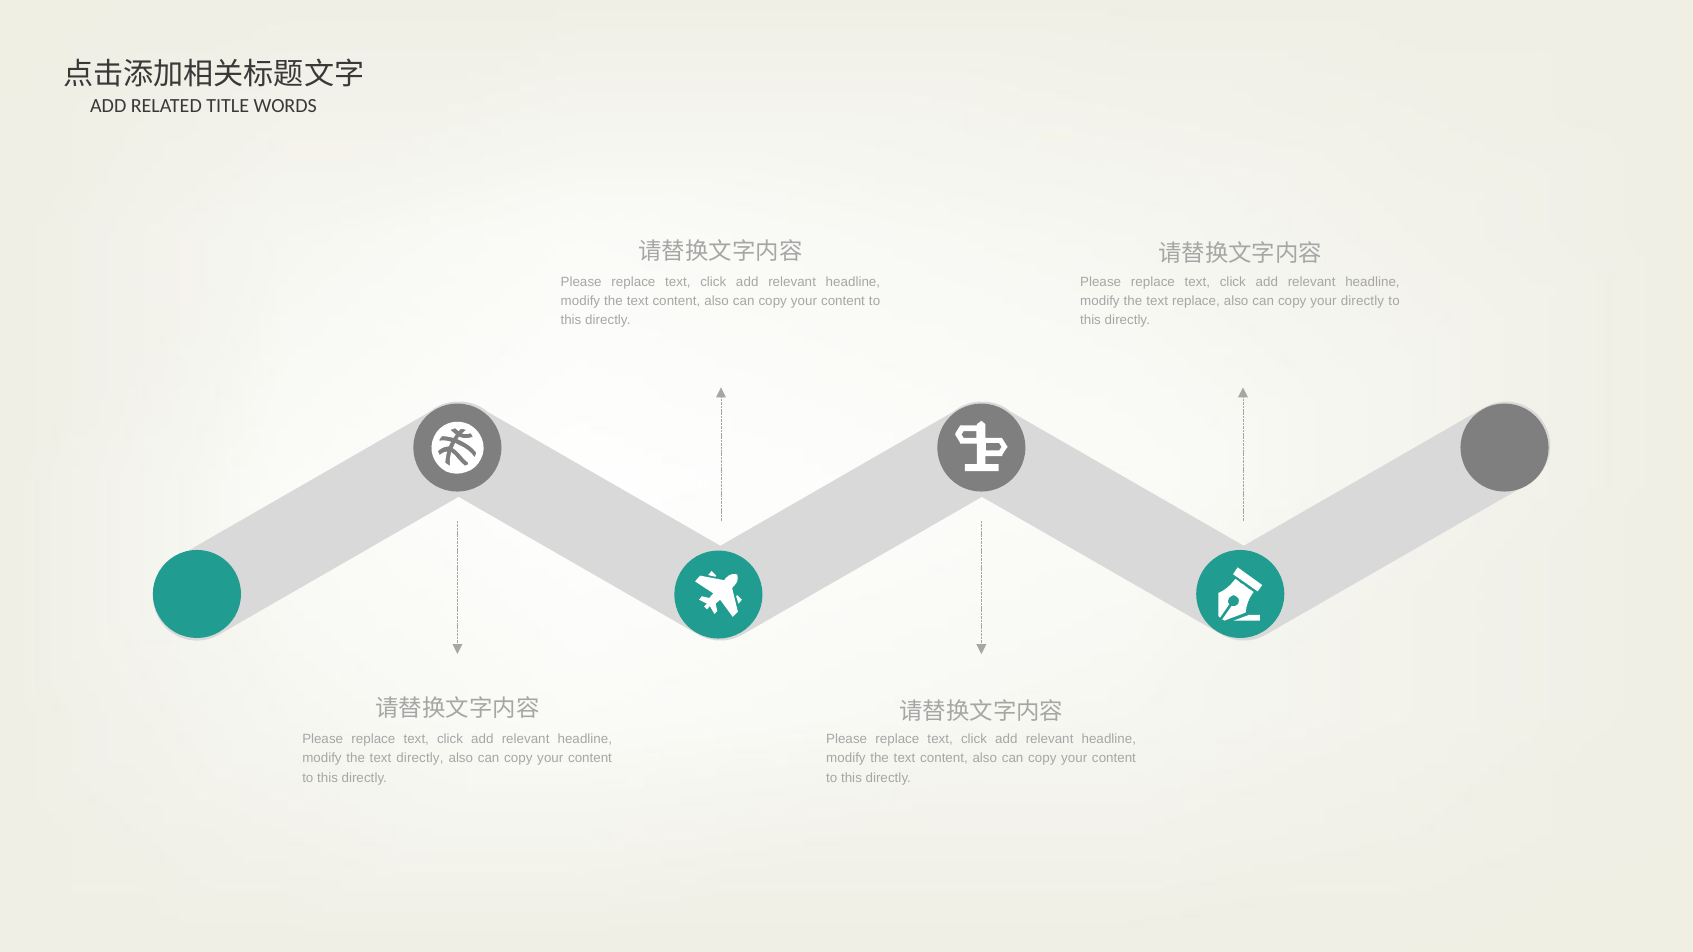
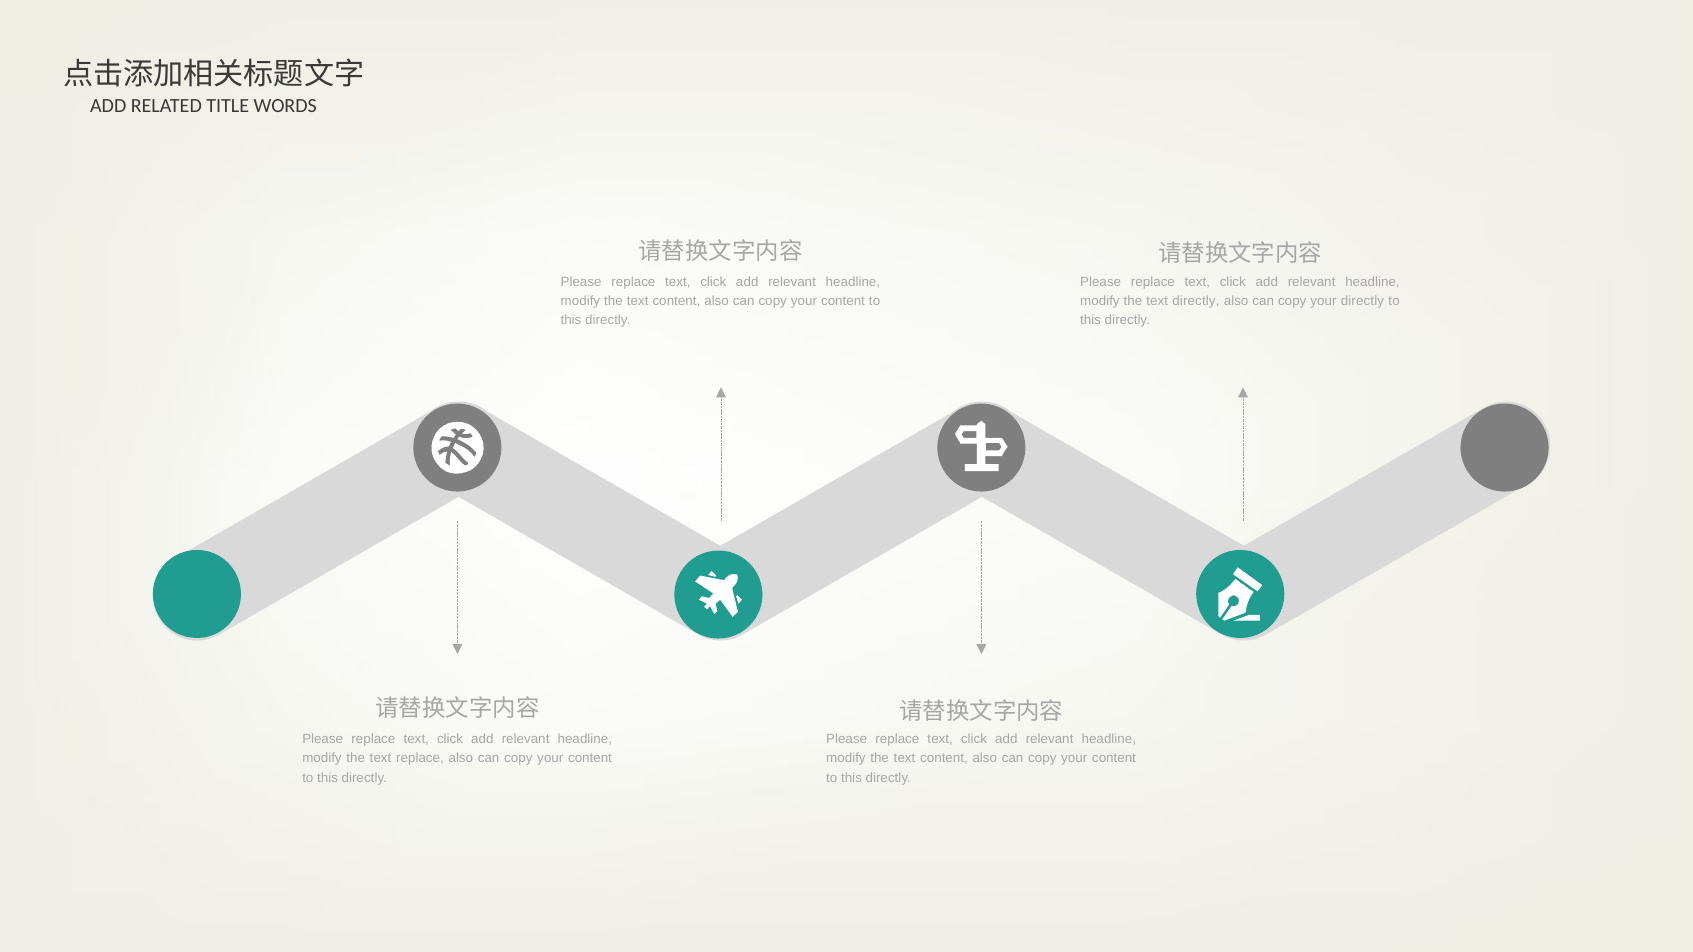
text replace: replace -> directly (1196, 301)
text directly: directly -> replace (420, 759)
